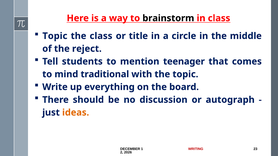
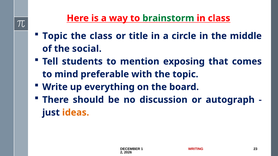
brainstorm colour: black -> green (168, 18)
reject: reject -> social (87, 49)
teenager: teenager -> exposing (184, 62)
traditional: traditional -> preferable (105, 74)
